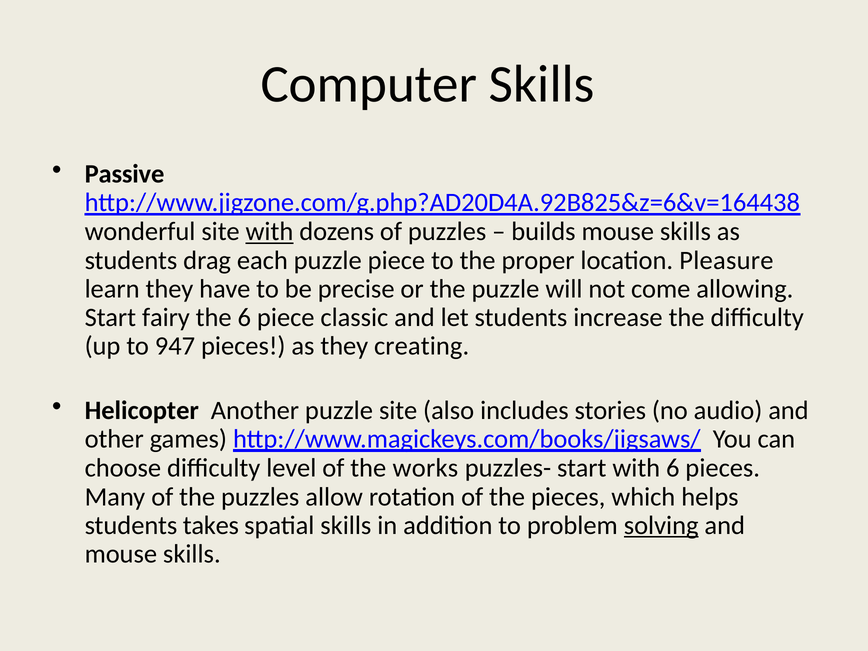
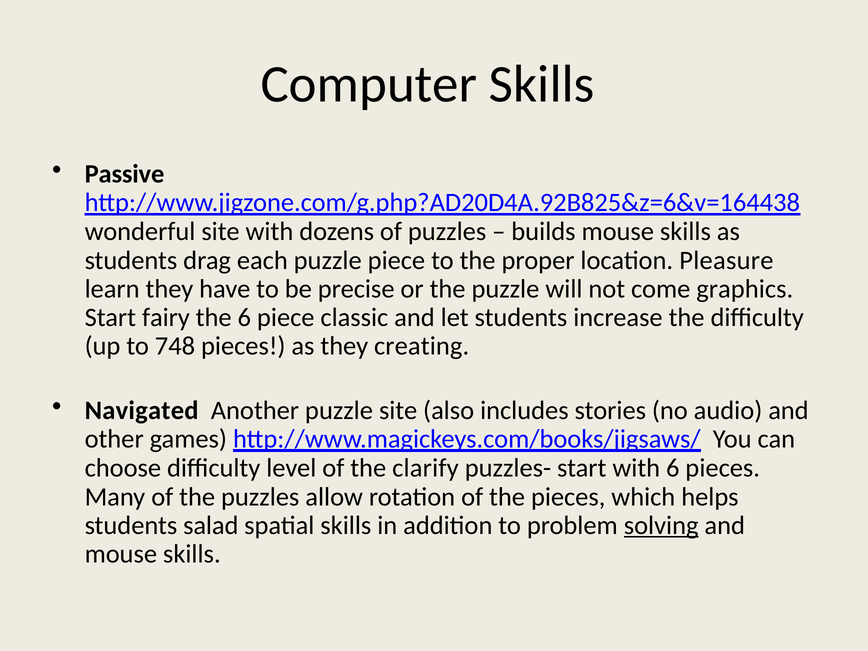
with underline: present -> none (269, 232)
allowing: allowing -> graphics (745, 289)
947: 947 -> 748 (175, 346)
Helicopter: Helicopter -> Navigated (142, 410)
works: works -> clarify (425, 468)
takes: takes -> salad (211, 525)
